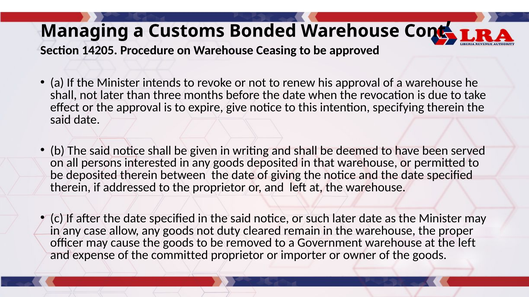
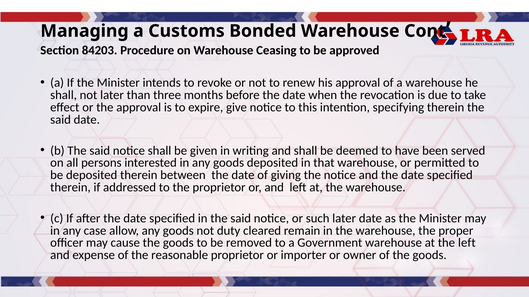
14205: 14205 -> 84203 (100, 50)
committed: committed -> reasonable (180, 256)
